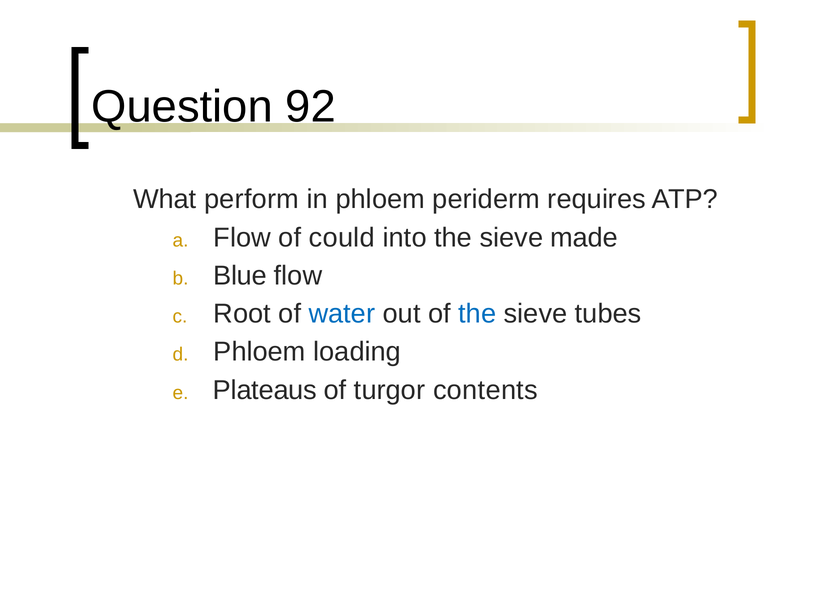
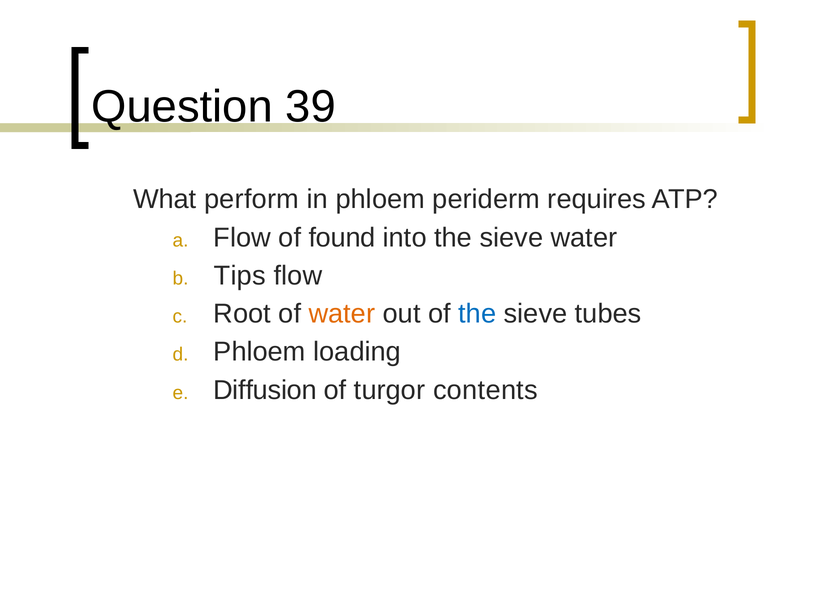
92: 92 -> 39 (311, 107)
could: could -> found (342, 237)
sieve made: made -> water (584, 237)
Blue: Blue -> Tips (240, 276)
water colour: blue -> orange (342, 314)
Plateaus: Plateaus -> Diffusion (265, 390)
